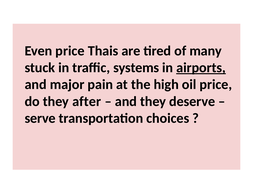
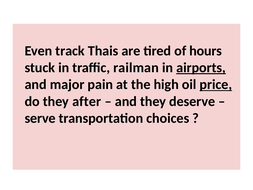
Even price: price -> track (70, 51)
many: many -> hours (206, 51)
systems: systems -> railman (136, 68)
price underline: none -> present (216, 84)
